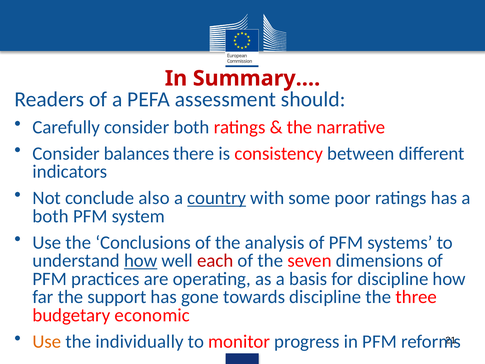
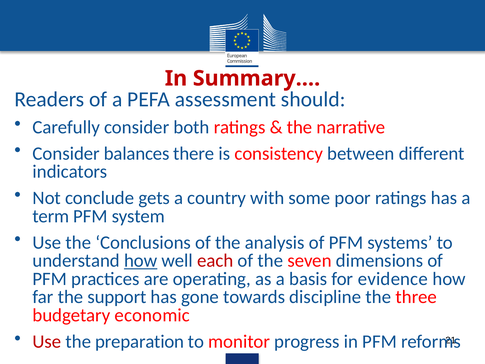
also: also -> gets (154, 198)
country underline: present -> none (217, 198)
both: both -> term (51, 216)
for discipline: discipline -> evidence (393, 279)
Use colour: orange -> red (47, 341)
individually: individually -> preparation (140, 341)
